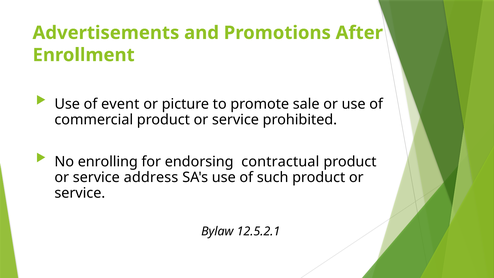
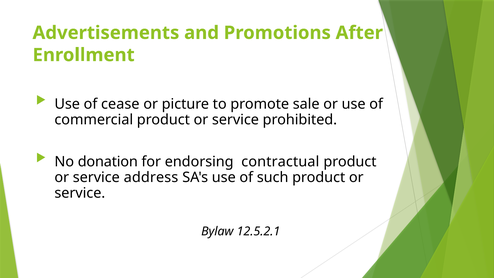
event: event -> cease (120, 104)
enrolling: enrolling -> donation (108, 162)
